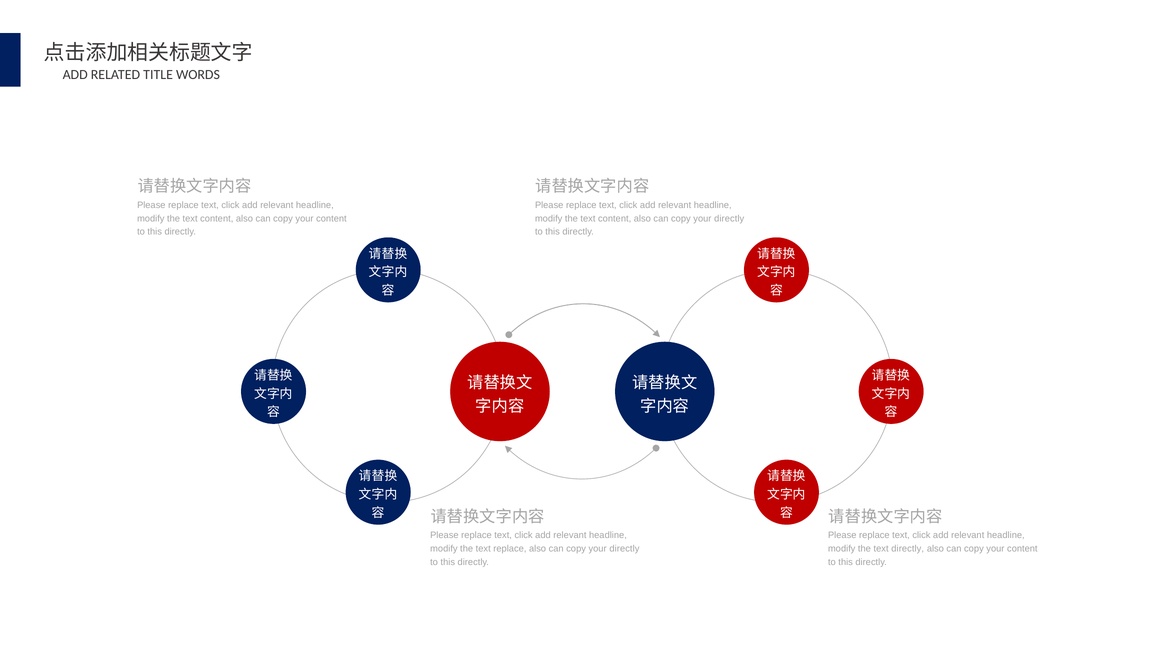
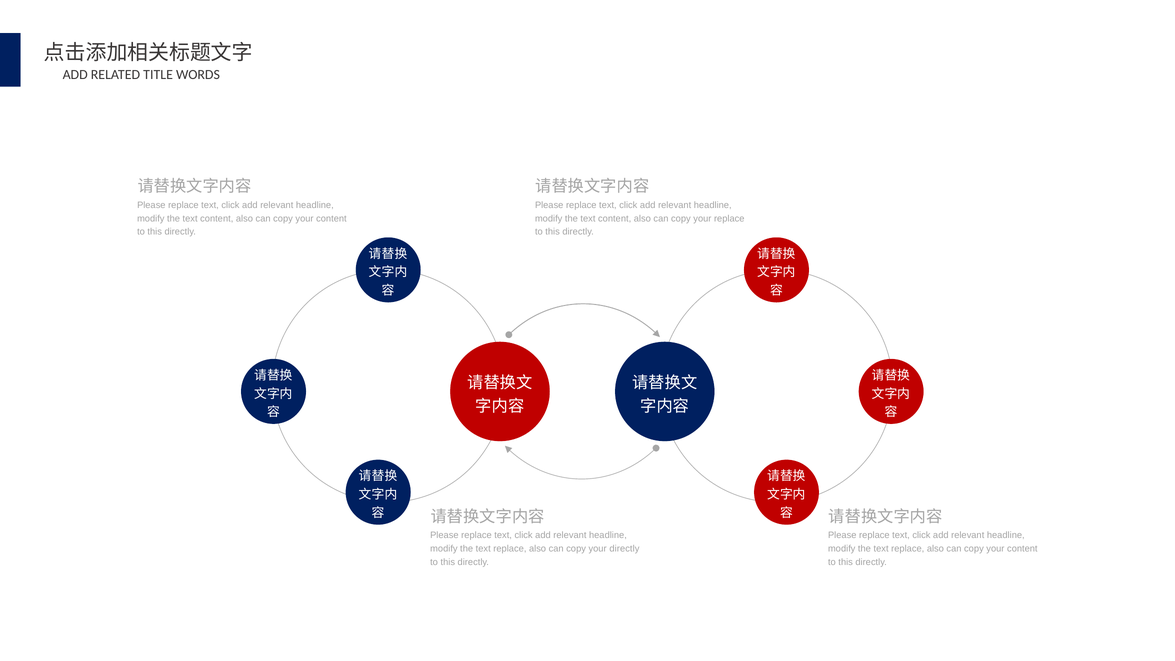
directly: directly -> replace (729, 218)
directly: directly -> replace (908, 549)
